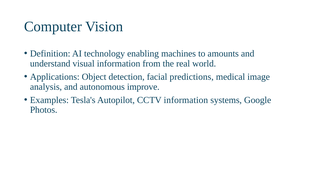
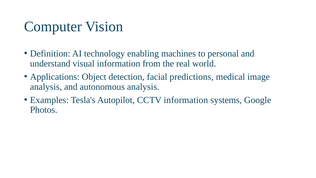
amounts: amounts -> personal (223, 53)
autonomous improve: improve -> analysis (143, 87)
